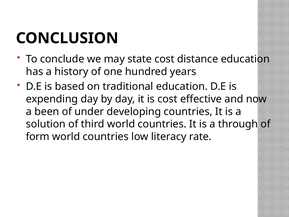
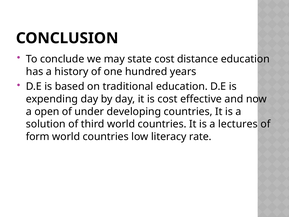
been: been -> open (47, 111)
through: through -> lectures (238, 124)
